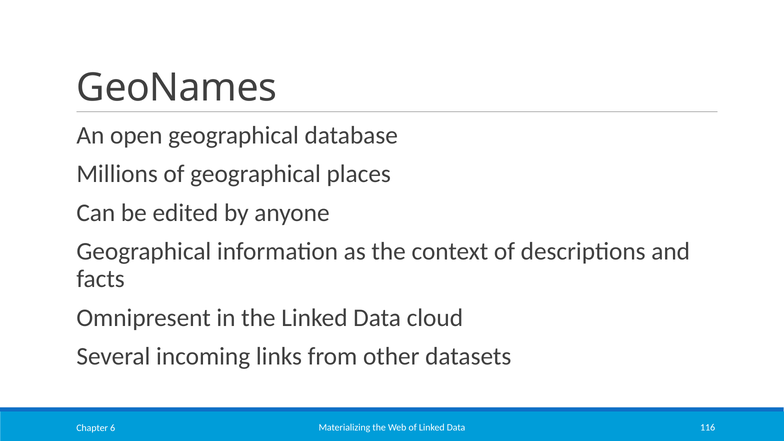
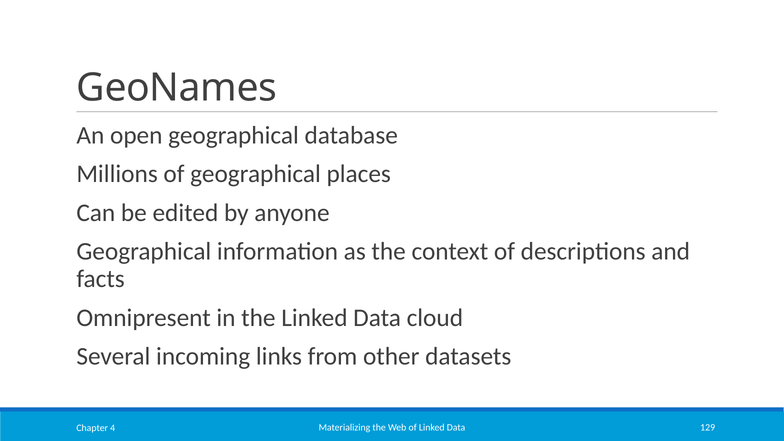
116: 116 -> 129 (708, 428)
6: 6 -> 4 (113, 428)
